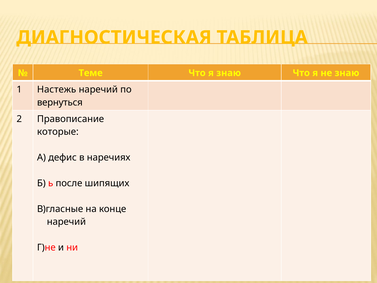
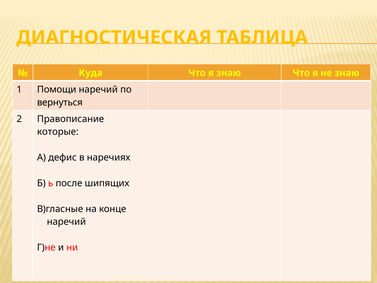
Теме: Теме -> Куда (91, 73)
Настежь: Настежь -> Помощи (57, 90)
